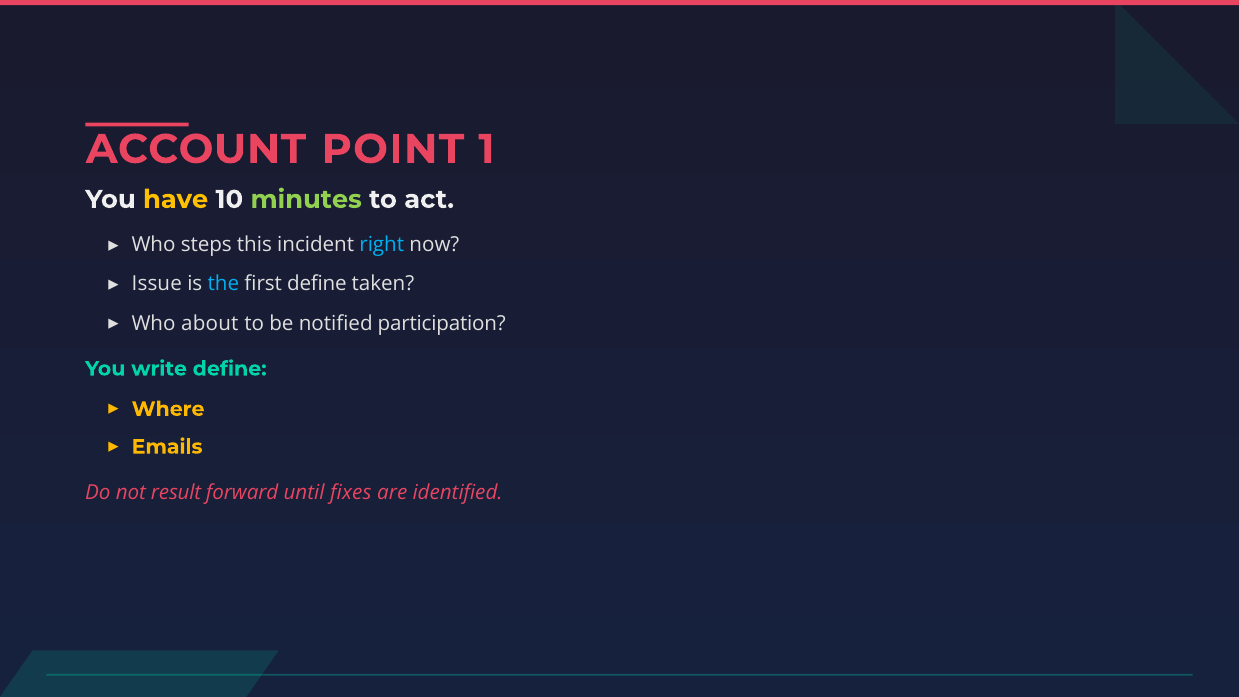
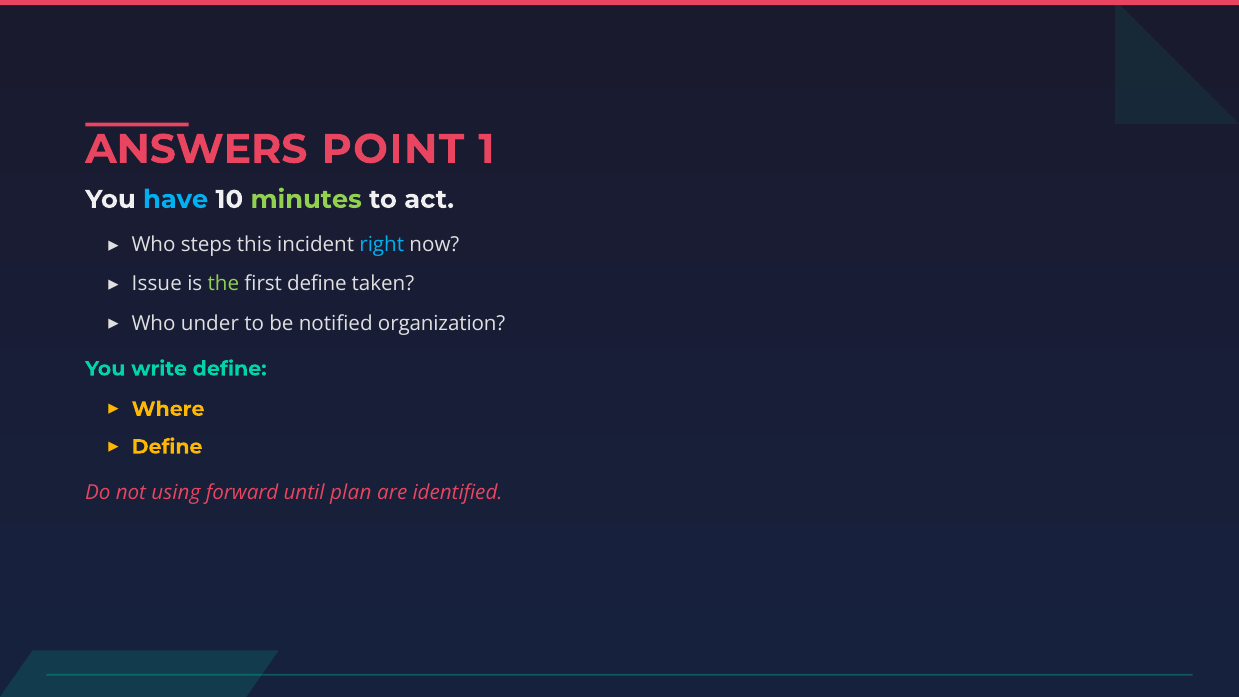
ACCOUNT: ACCOUNT -> ANSWERS (196, 149)
have colour: yellow -> light blue (176, 199)
the colour: light blue -> light green (223, 284)
about: about -> under (210, 323)
participation: participation -> organization (442, 323)
Emails: Emails -> Define (167, 447)
result: result -> using (176, 492)
fixes: fixes -> plan (351, 492)
